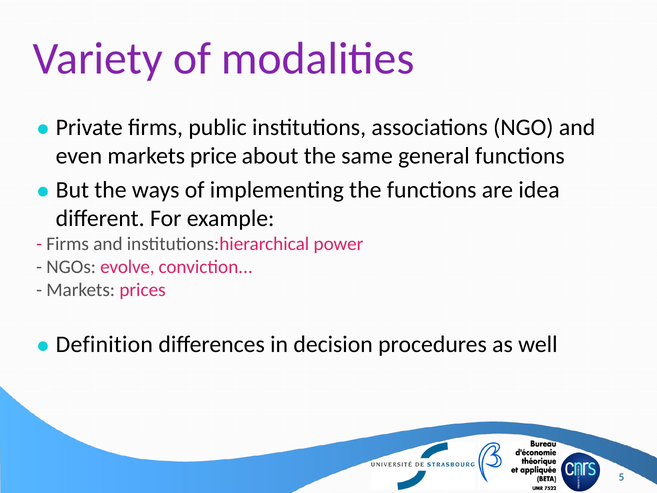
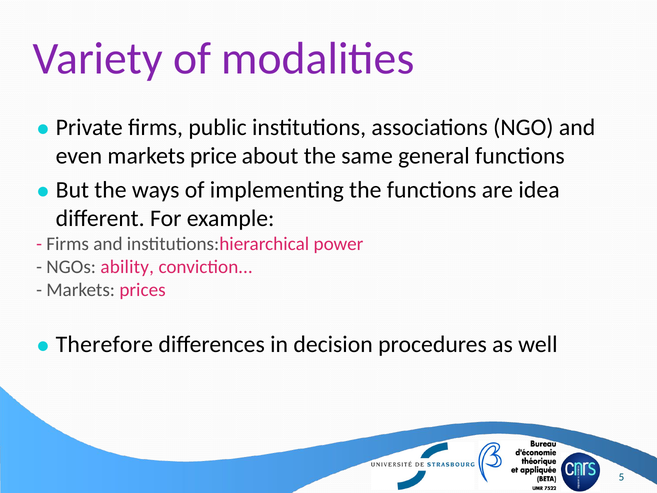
evolve: evolve -> ability (127, 267)
Definition: Definition -> Therefore (104, 344)
